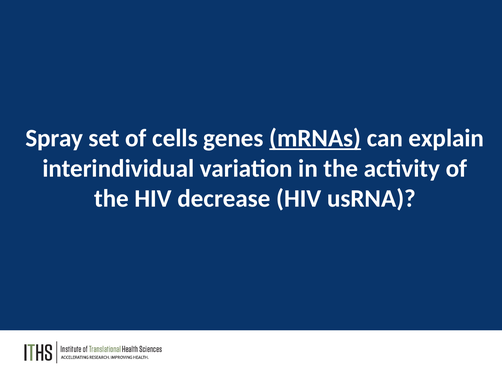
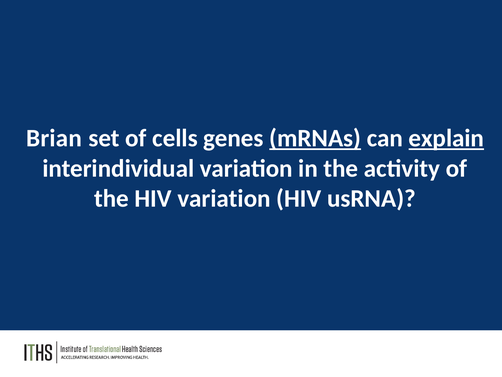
Spray: Spray -> Brian (54, 138)
explain underline: none -> present (446, 138)
HIV decrease: decrease -> variation (224, 198)
